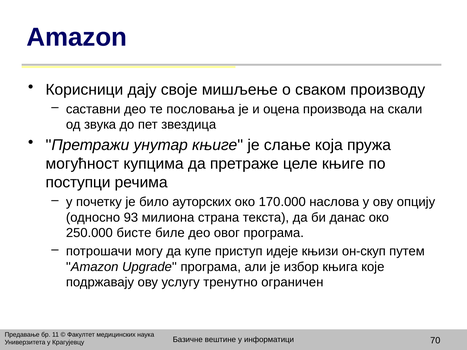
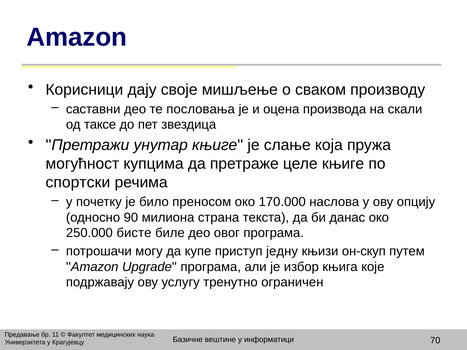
звука: звука -> таксе (100, 125)
поступци: поступци -> спортски (78, 183)
ауторских: ауторских -> преносом (202, 202)
93: 93 -> 90 (131, 218)
идеје: идеје -> једну (282, 251)
